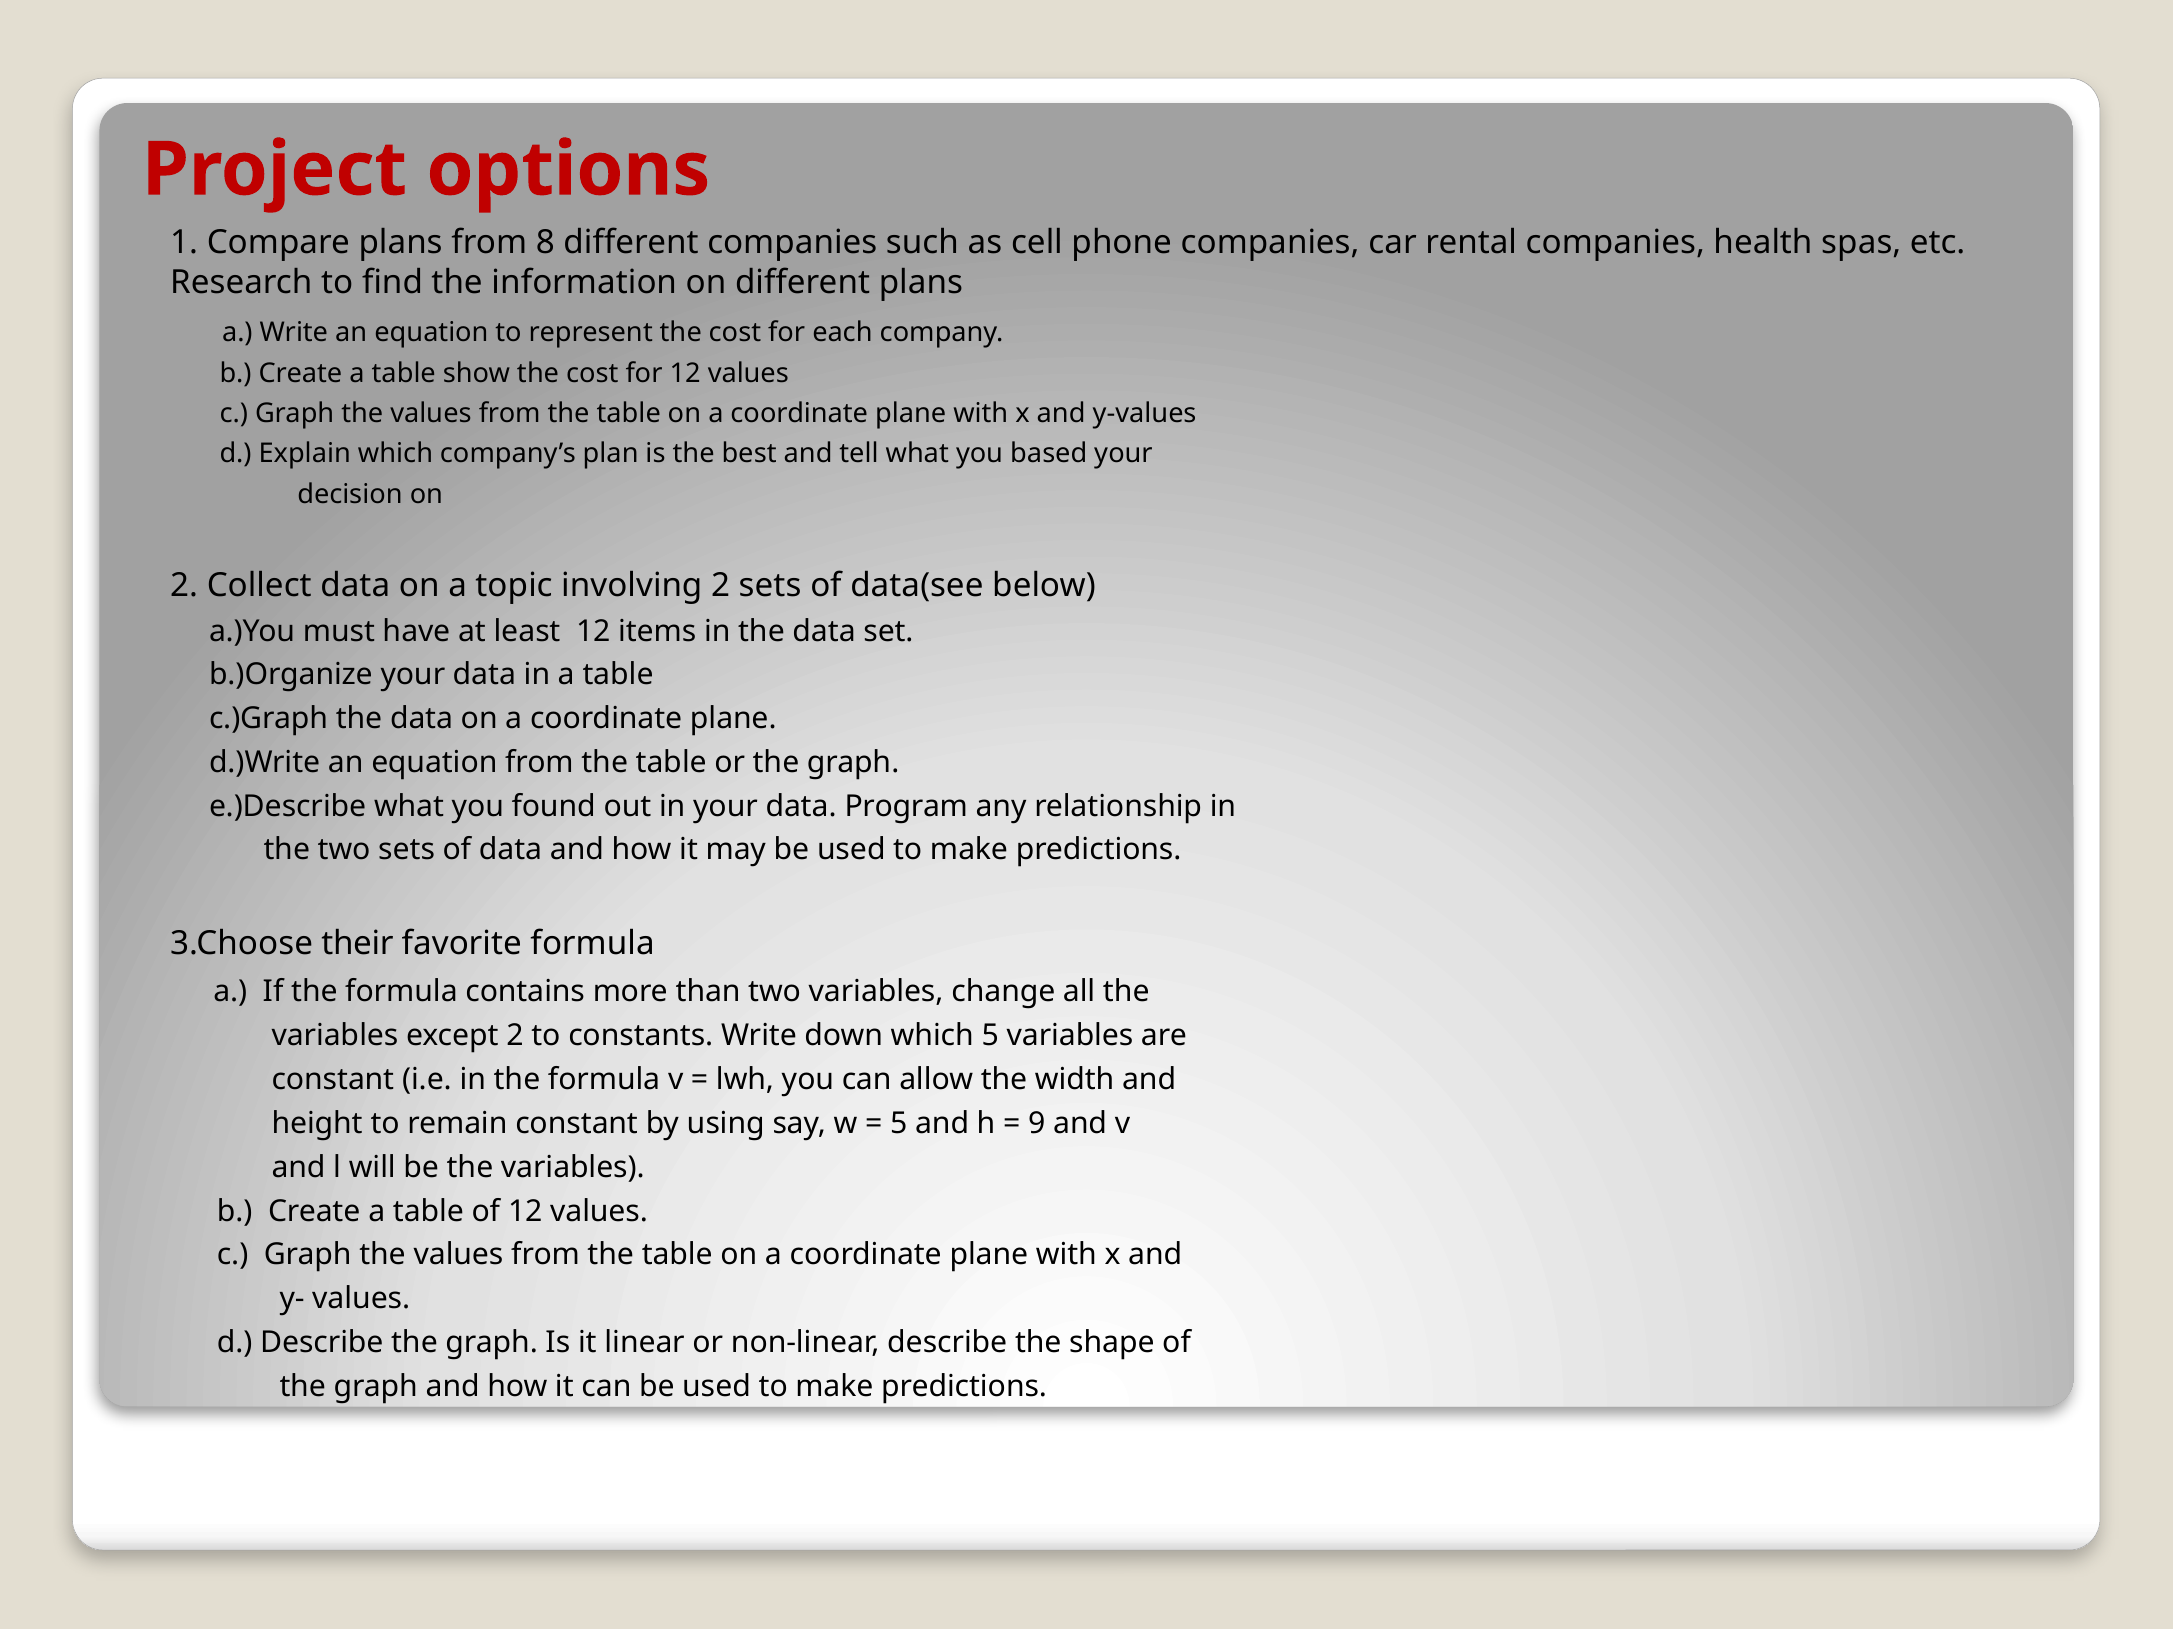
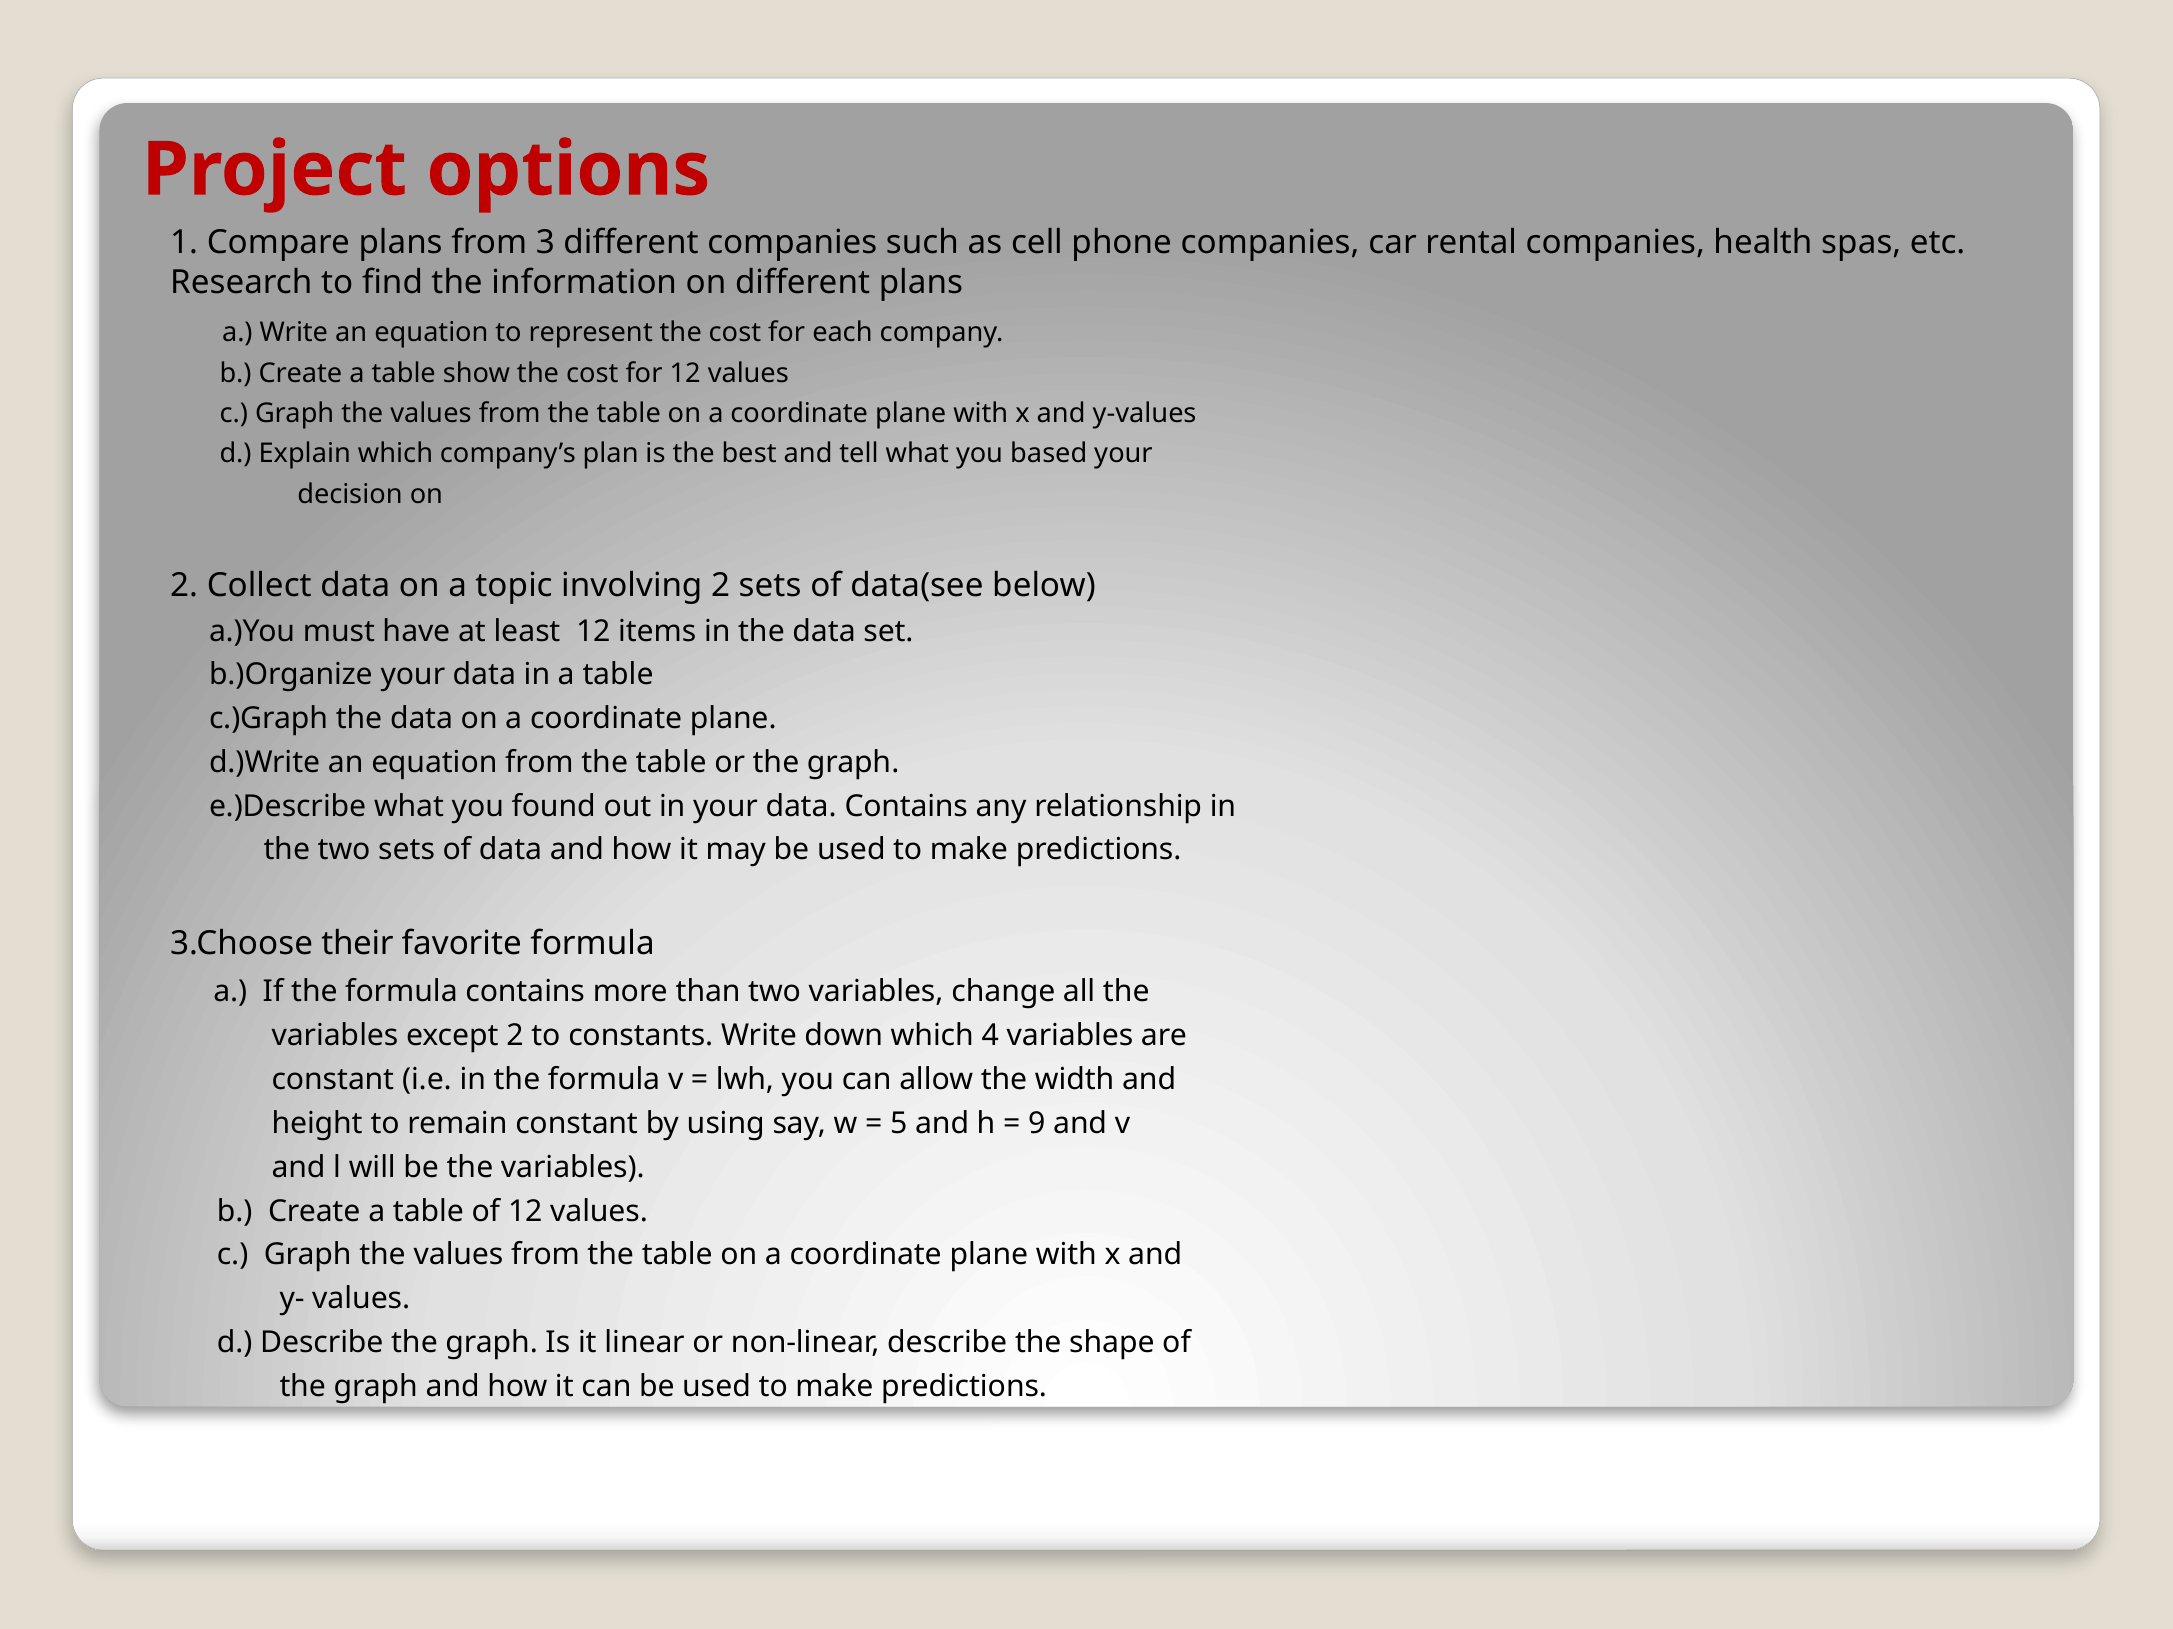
8: 8 -> 3 (545, 243)
data Program: Program -> Contains (906, 807)
which 5: 5 -> 4 (990, 1036)
